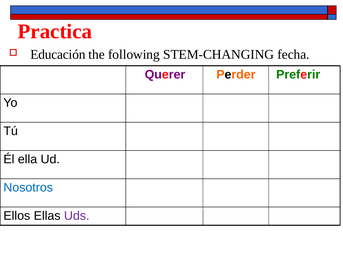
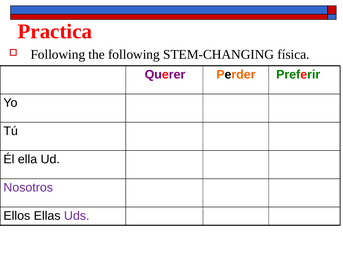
Educación: Educación -> Following (58, 55)
fecha: fecha -> física (293, 55)
Nosotros colour: blue -> purple (28, 188)
